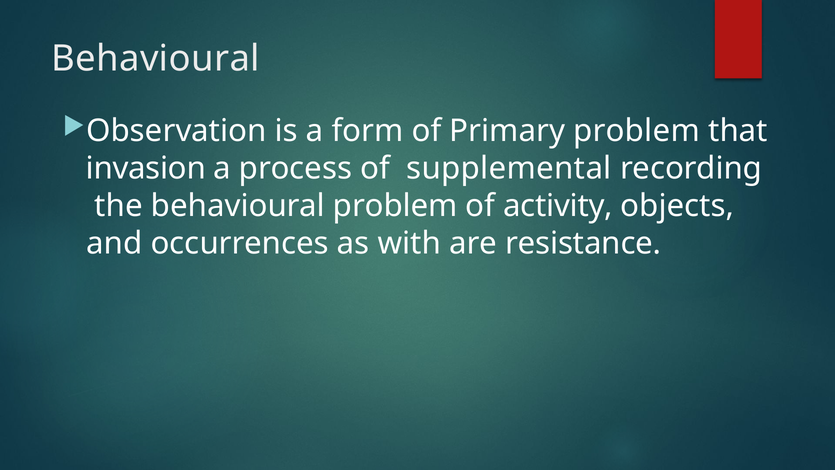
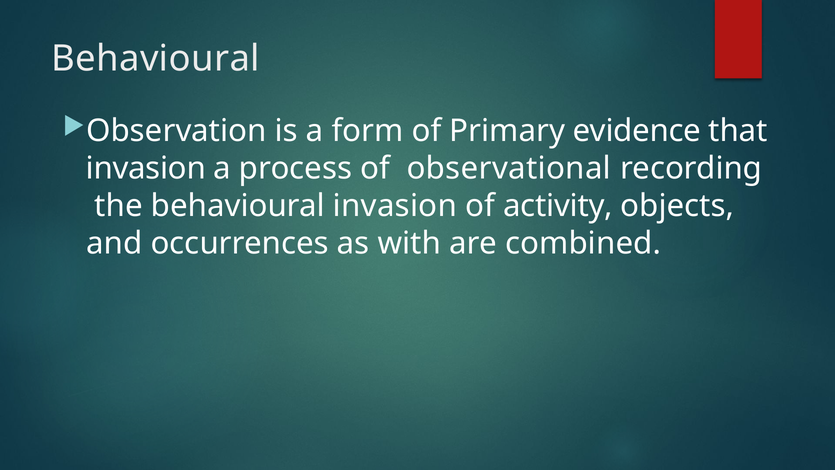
Primary problem: problem -> evidence (637, 131)
supplemental: supplemental -> observational (509, 168)
behavioural problem: problem -> invasion (395, 206)
resistance: resistance -> combined (583, 243)
